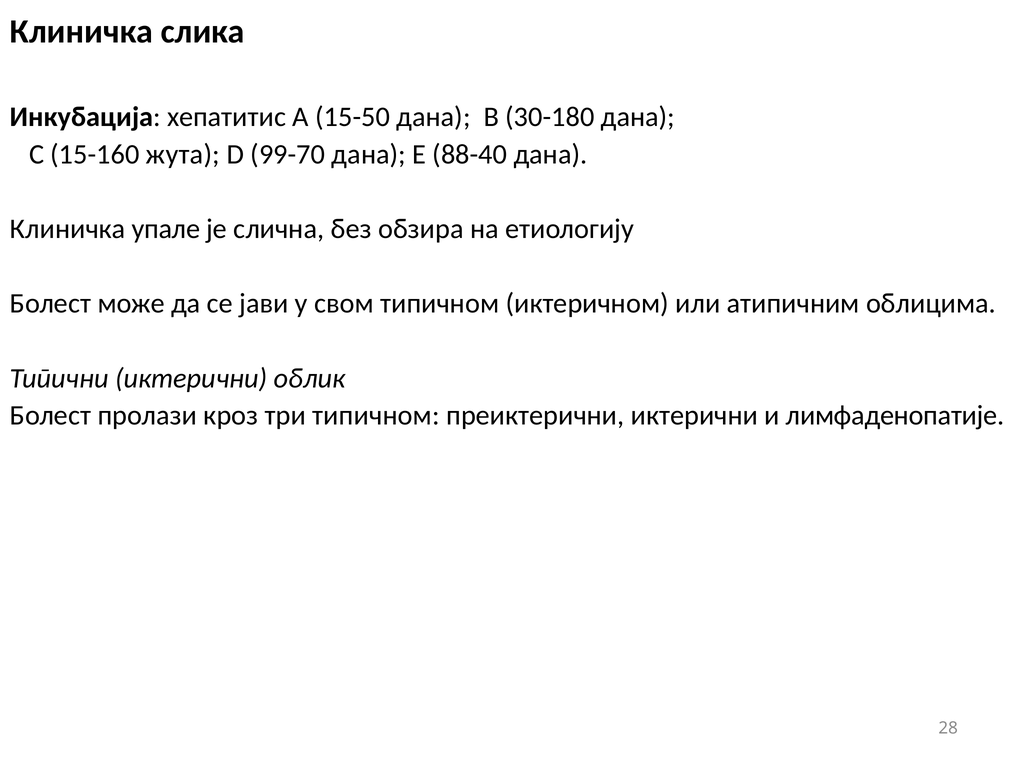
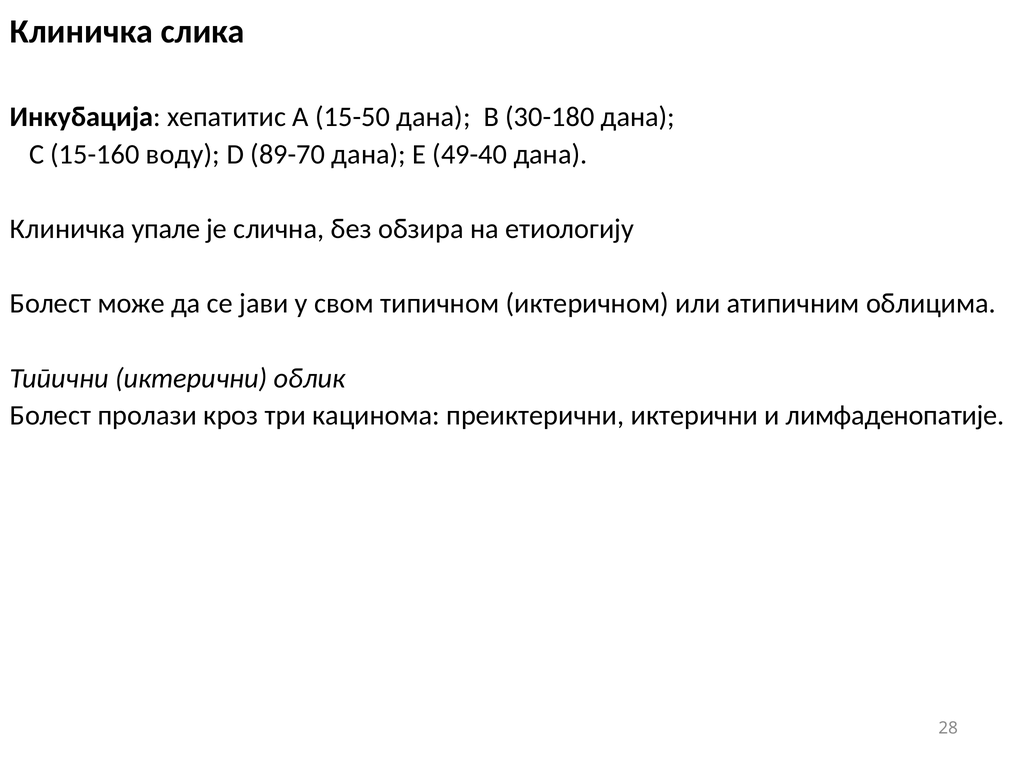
жута: жута -> воду (183, 154)
99-70: 99-70 -> 89-70 (288, 154)
88-40: 88-40 -> 49-40 (470, 154)
три типичном: типичном -> кацинома (376, 416)
